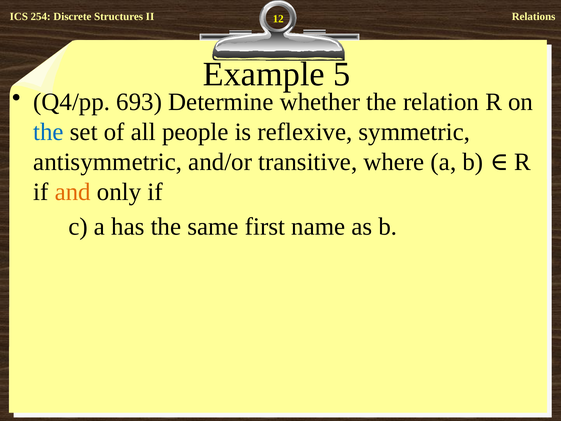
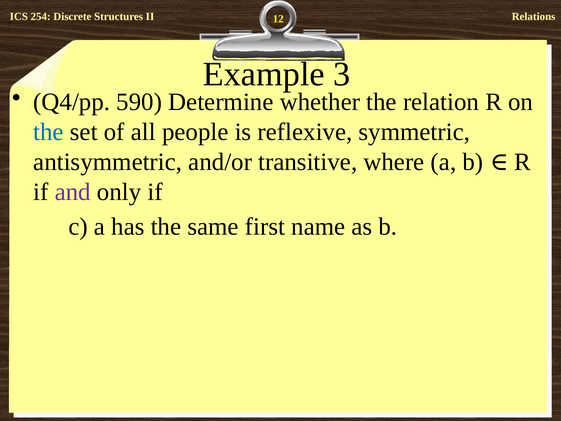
5: 5 -> 3 (342, 74)
693: 693 -> 590 (139, 102)
and colour: orange -> purple (73, 192)
